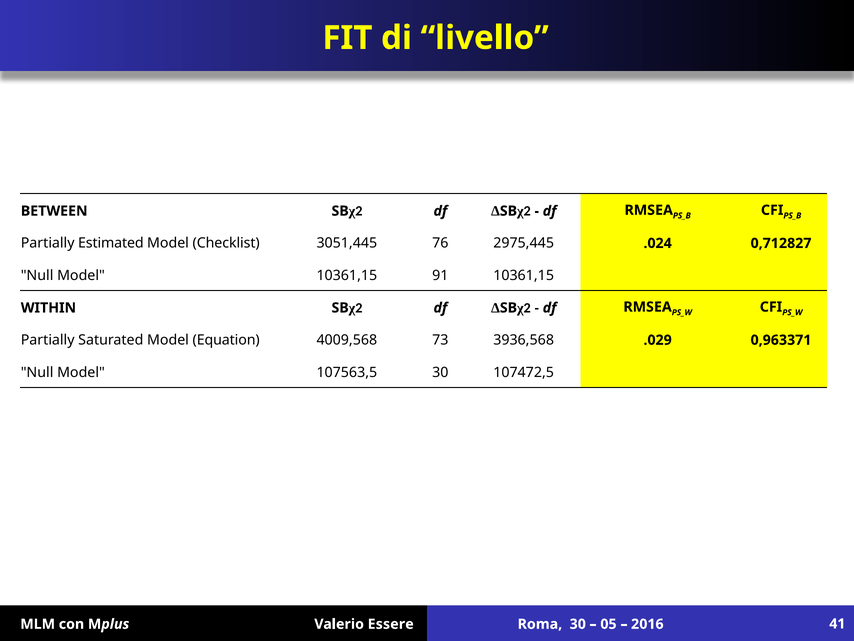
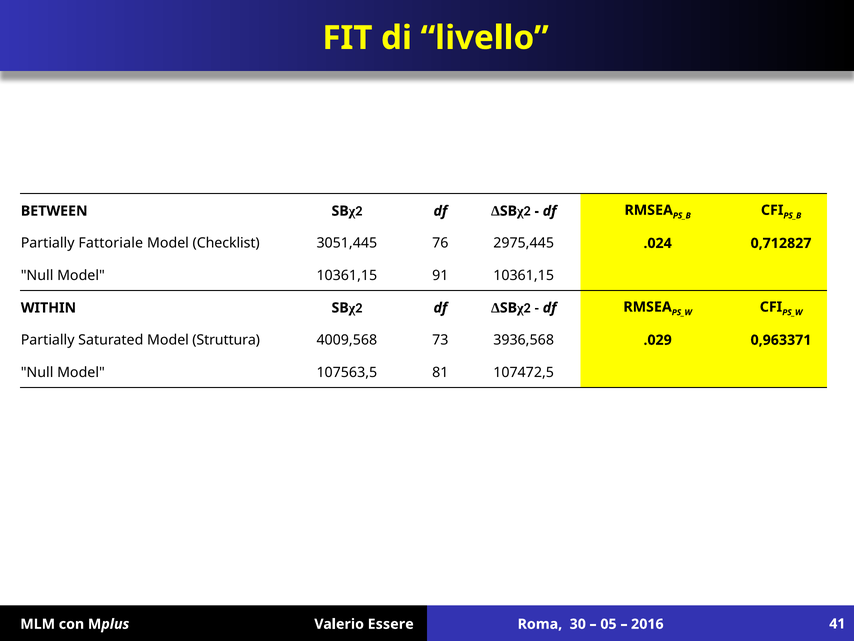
Estimated: Estimated -> Fattoriale (111, 243)
Equation: Equation -> Struttura (226, 340)
107563,5 30: 30 -> 81 (440, 372)
